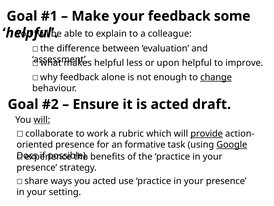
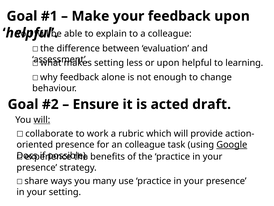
feedback some: some -> upon (232, 16)
helpful: helpful -> setting (109, 63)
improve: improve -> learning (244, 63)
change underline: present -> none (216, 77)
provide underline: present -> none (207, 133)
an formative: formative -> colleague (145, 144)
you acted: acted -> many (104, 181)
